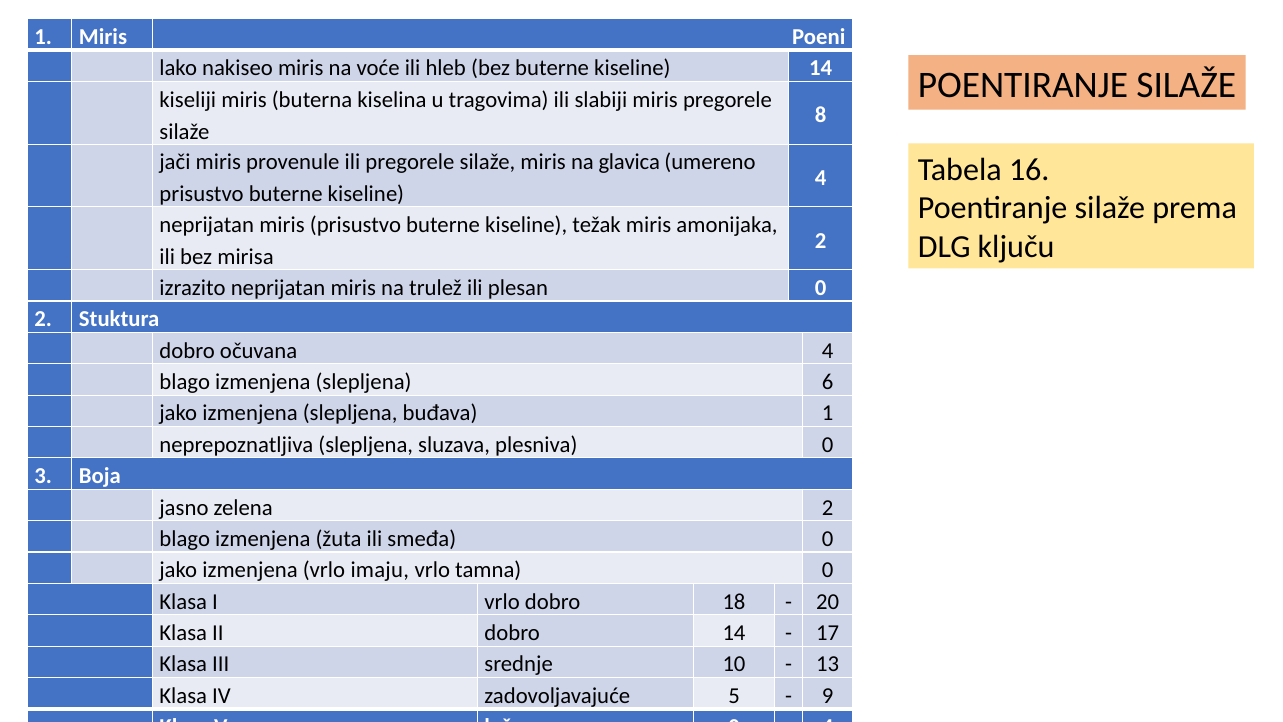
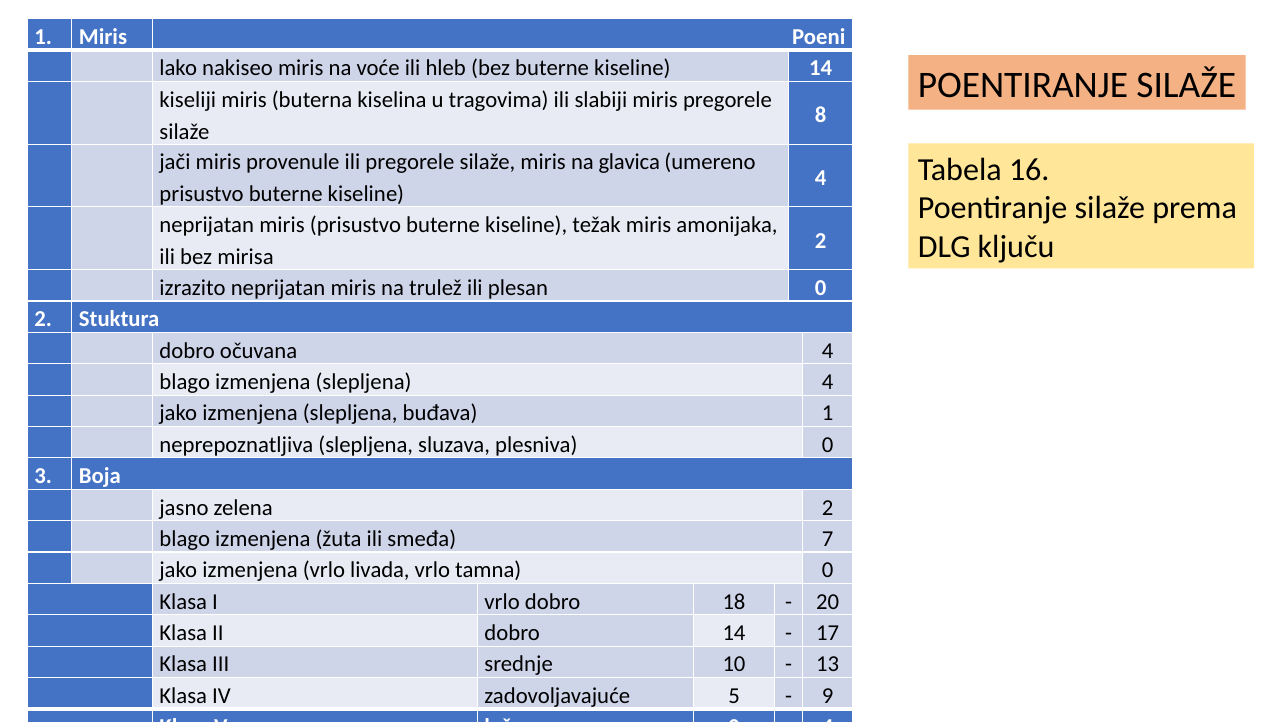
slepljena 6: 6 -> 4 (828, 382)
smeđa 0: 0 -> 7 (828, 539)
imaju: imaju -> livada (380, 570)
